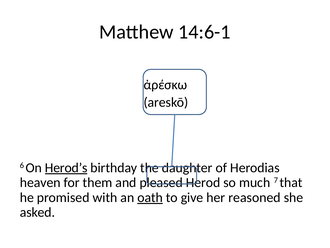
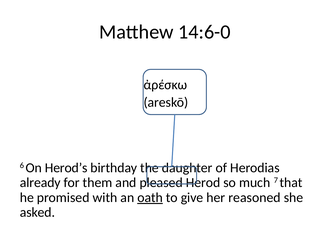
14:6-1: 14:6-1 -> 14:6-0 (204, 32)
Herod’s underline: present -> none (66, 167)
heaven: heaven -> already (40, 182)
